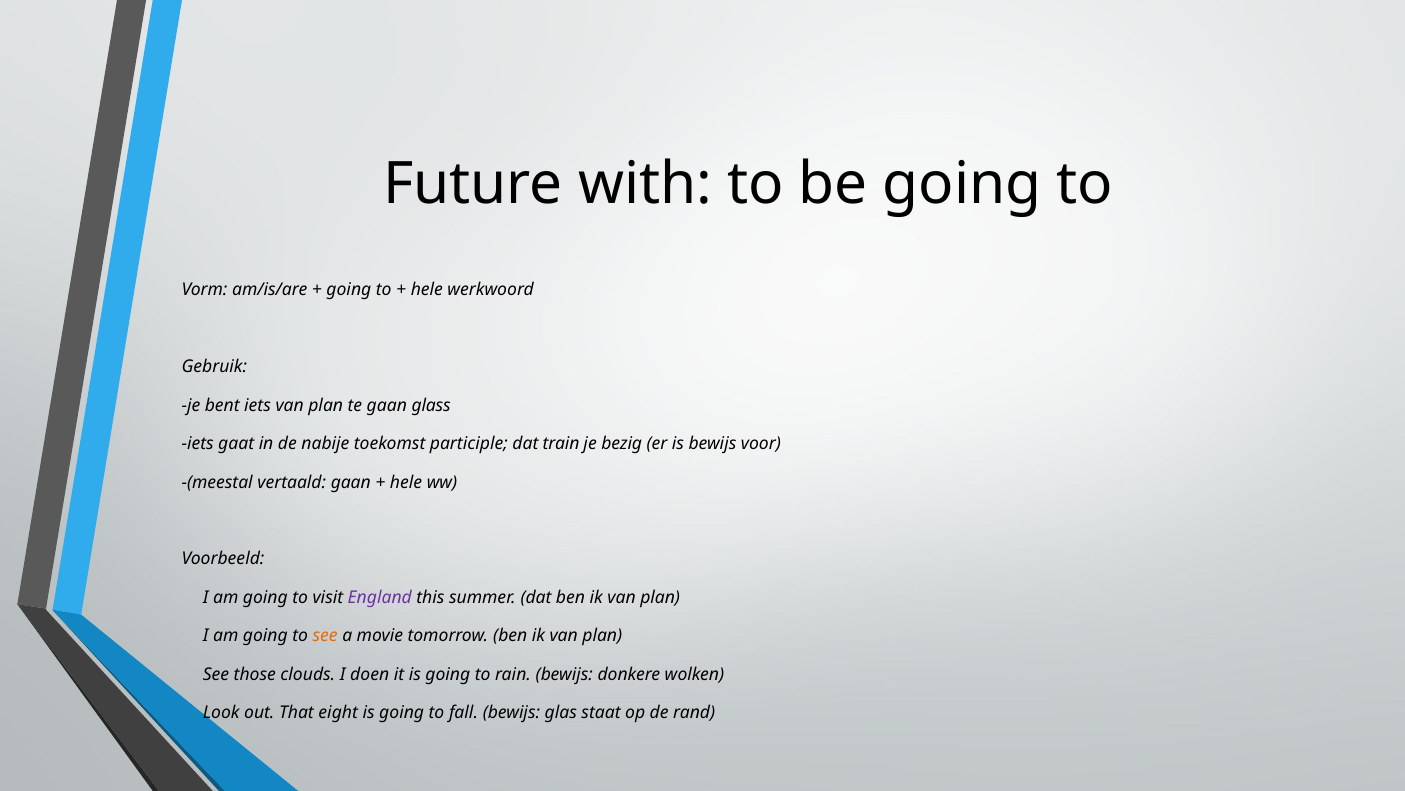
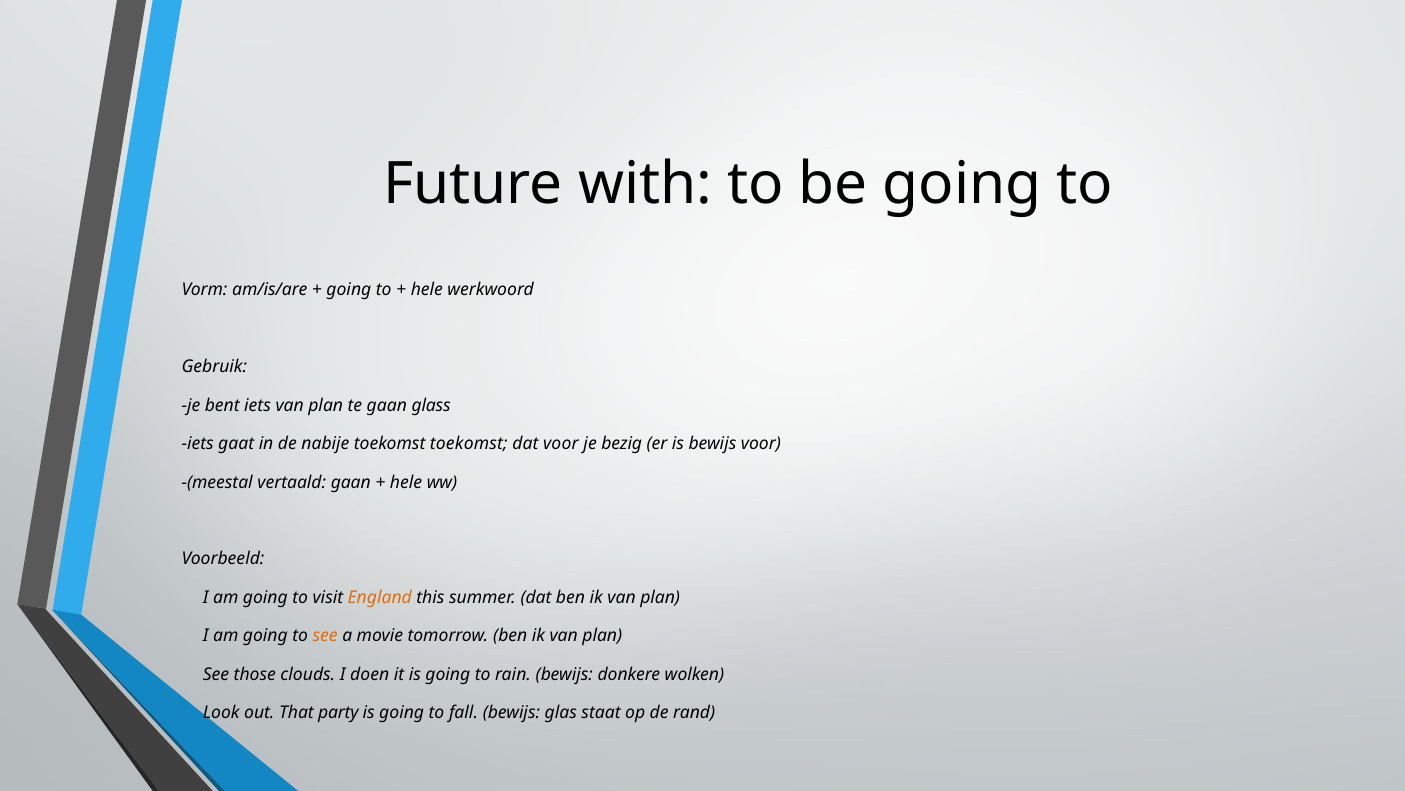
toekomst participle: participle -> toekomst (469, 443)
dat train: train -> voor (561, 443)
England colour: purple -> orange (380, 597)
eight: eight -> party (338, 712)
